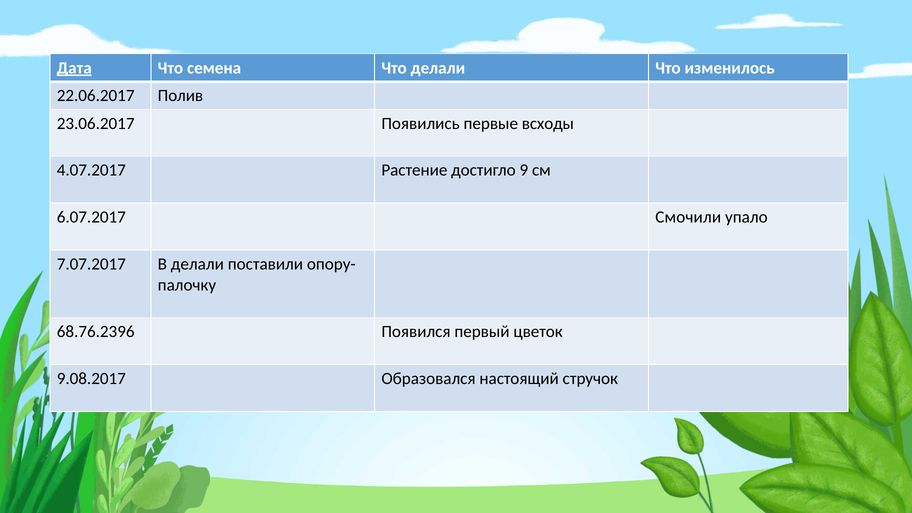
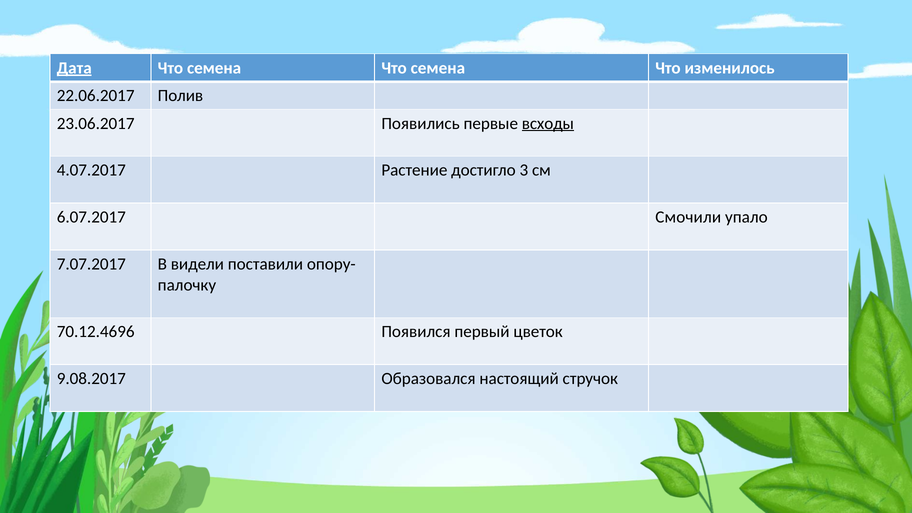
делали: делали -> семена (438, 68)
всходы underline: none -> present (548, 123)
9: 9 -> 3 (524, 170)
В делали: делали -> видели (197, 264)
68.76.2396: 68.76.2396 -> 70.12.4696 (96, 332)
